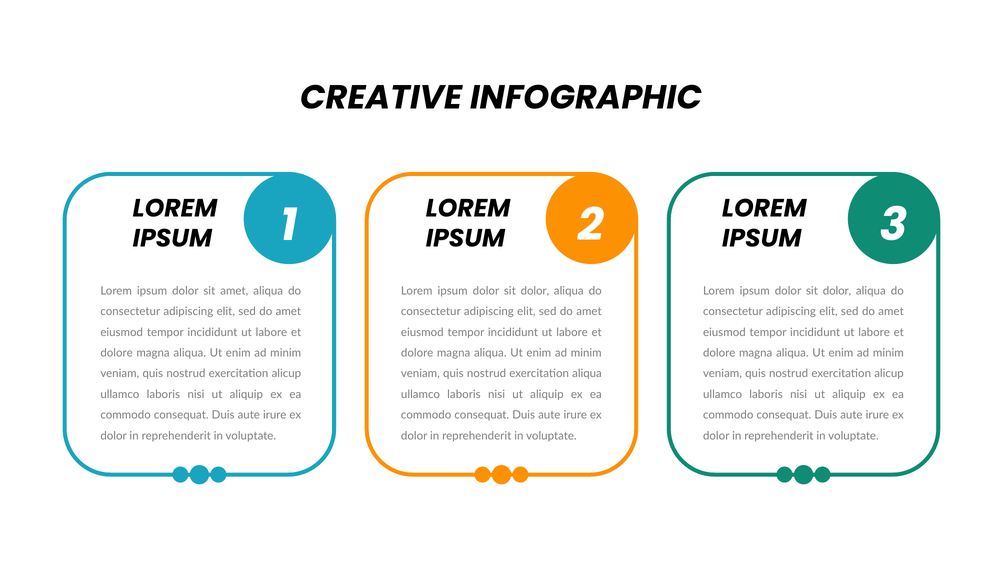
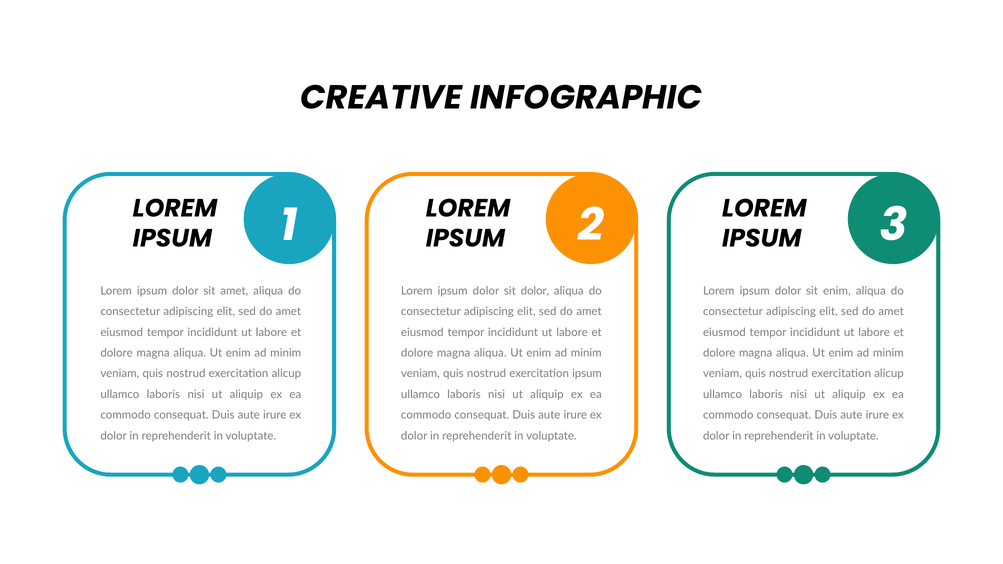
dolor: dolor -> enim (837, 291)
exercitation aliqua: aliqua -> ipsum (587, 374)
